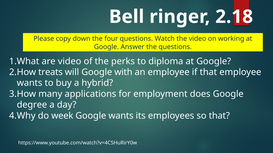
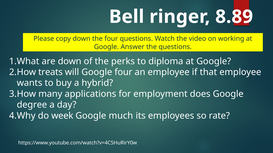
2.18: 2.18 -> 8.89 (234, 17)
are video: video -> down (70, 61)
Google with: with -> four (123, 72)
Google wants: wants -> much (121, 116)
so that: that -> rate (219, 116)
